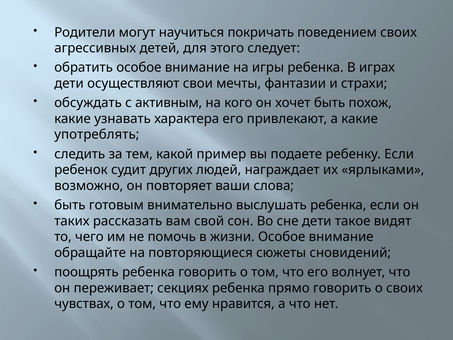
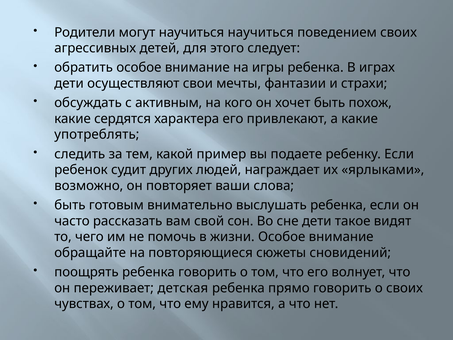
научиться покричать: покричать -> научиться (261, 32)
узнавать: узнавать -> сердятся (123, 119)
таких: таких -> часто (72, 221)
секциях: секциях -> детская (183, 288)
